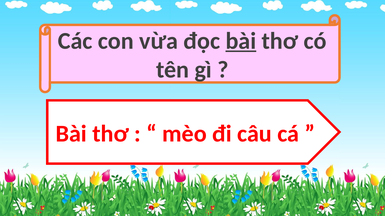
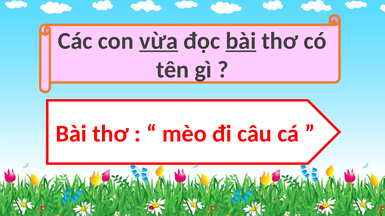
vừa underline: none -> present (159, 41)
